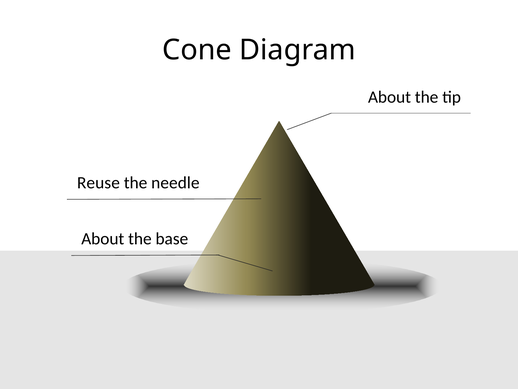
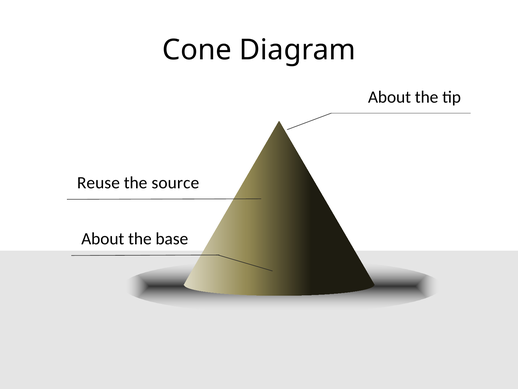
needle: needle -> source (175, 182)
